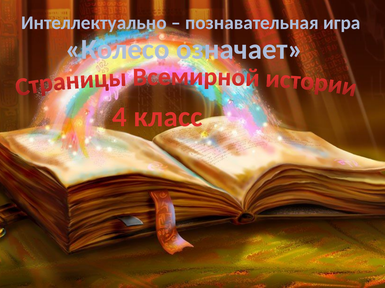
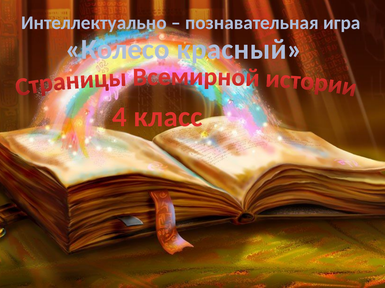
означает: означает -> красный (239, 49)
